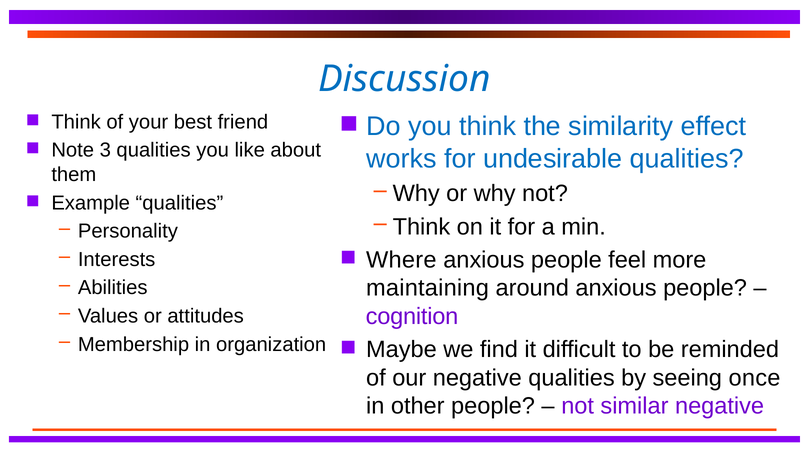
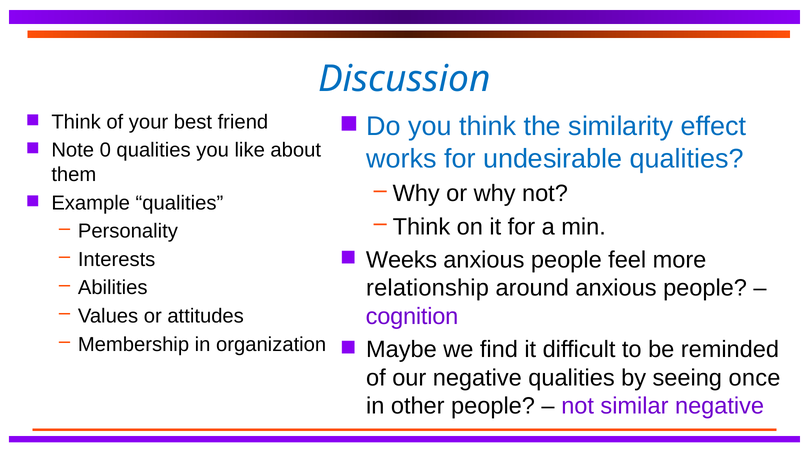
3: 3 -> 0 (105, 150)
Where: Where -> Weeks (402, 260)
maintaining: maintaining -> relationship (428, 288)
